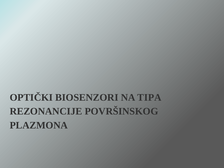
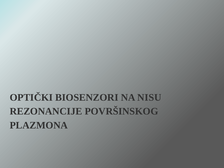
TIPA: TIPA -> NISU (149, 97)
